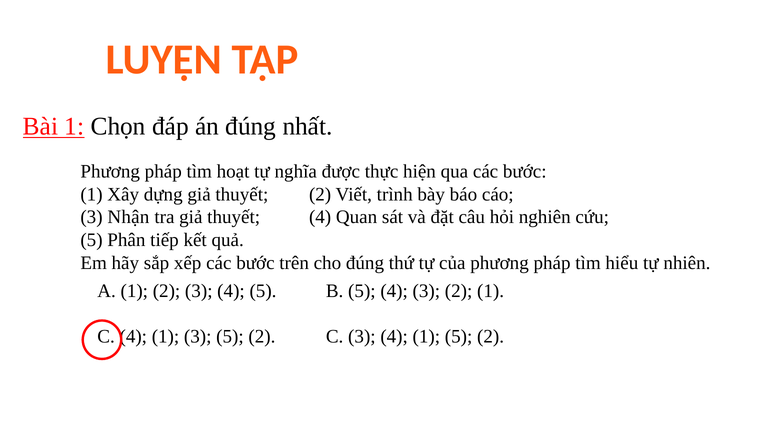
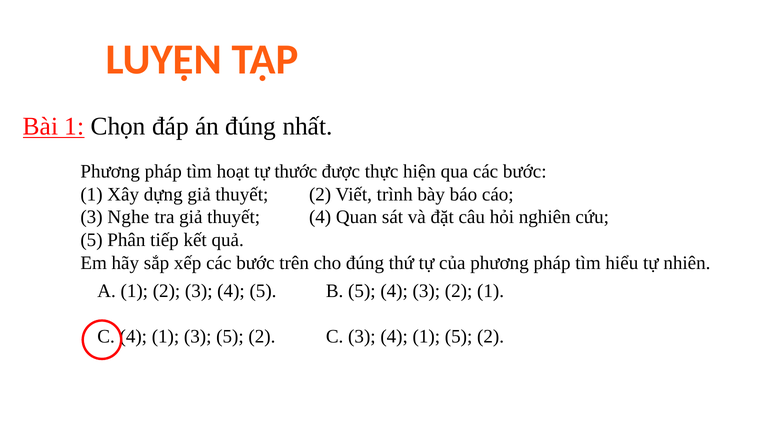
nghĩa: nghĩa -> thước (296, 171)
Nhận: Nhận -> Nghe (128, 217)
